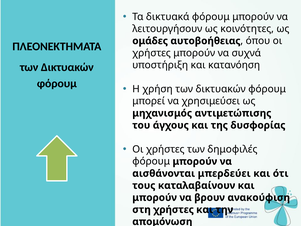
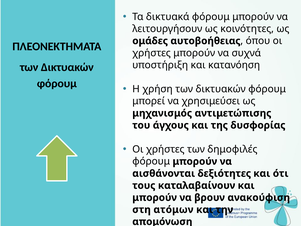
μπερδεύει: μπερδεύει -> δεξιότητες (224, 173)
στη χρήστες: χρήστες -> ατόμων (173, 209)
